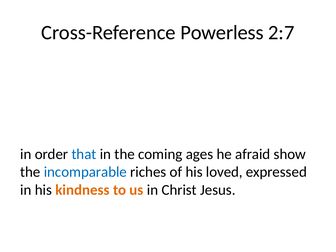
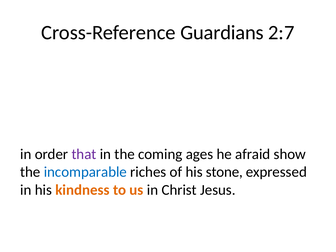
Powerless: Powerless -> Guardians (222, 33)
that colour: blue -> purple (84, 154)
loved: loved -> stone (224, 172)
